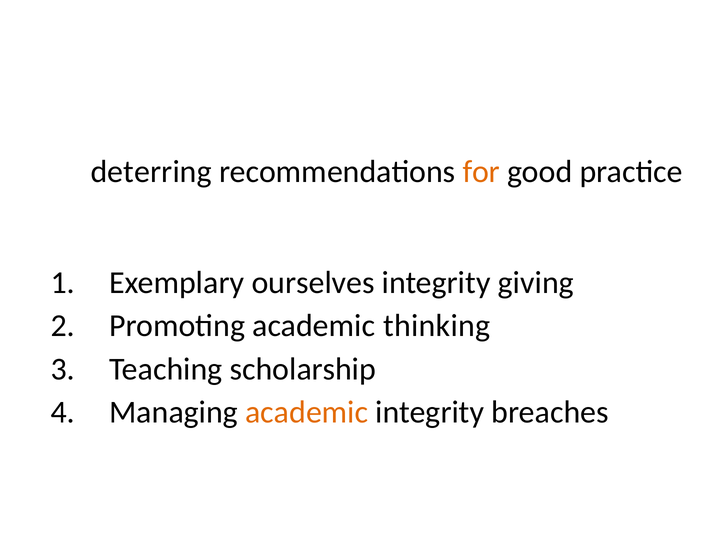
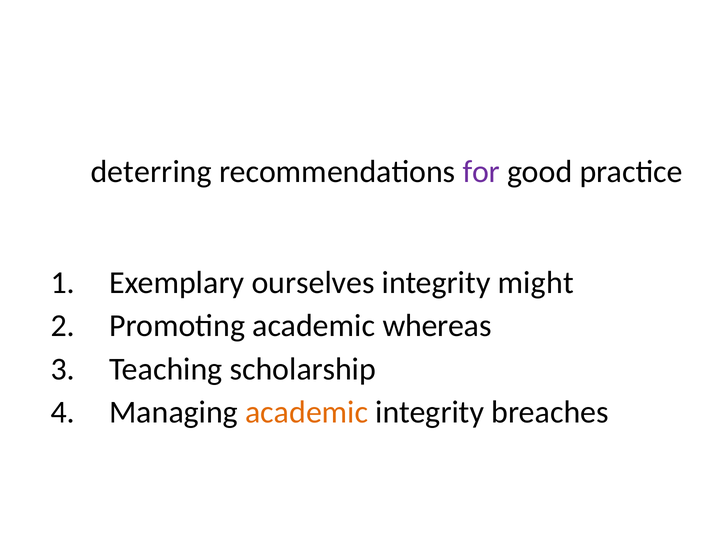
for colour: orange -> purple (481, 172)
giving: giving -> might (536, 283)
thinking: thinking -> whereas (437, 326)
